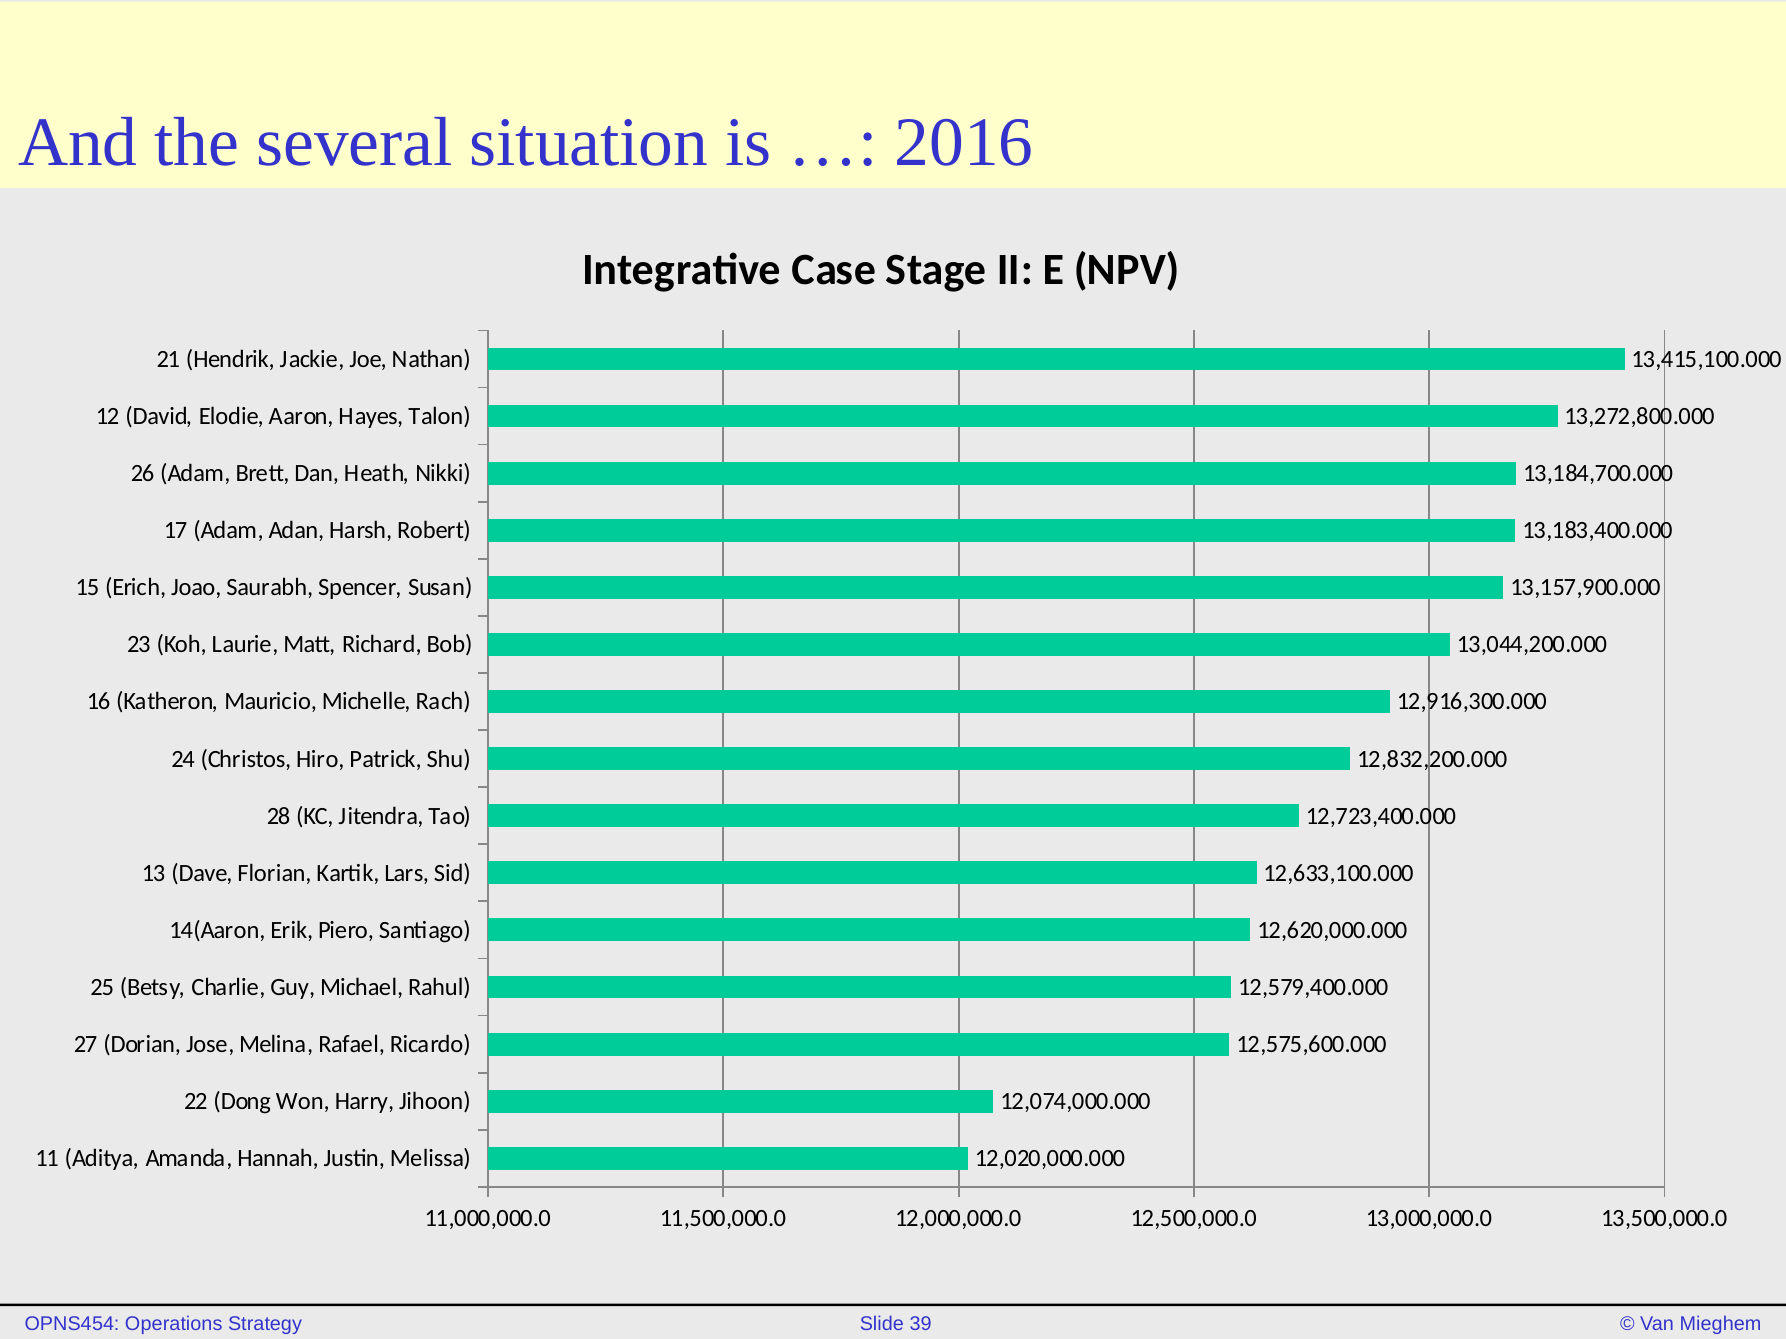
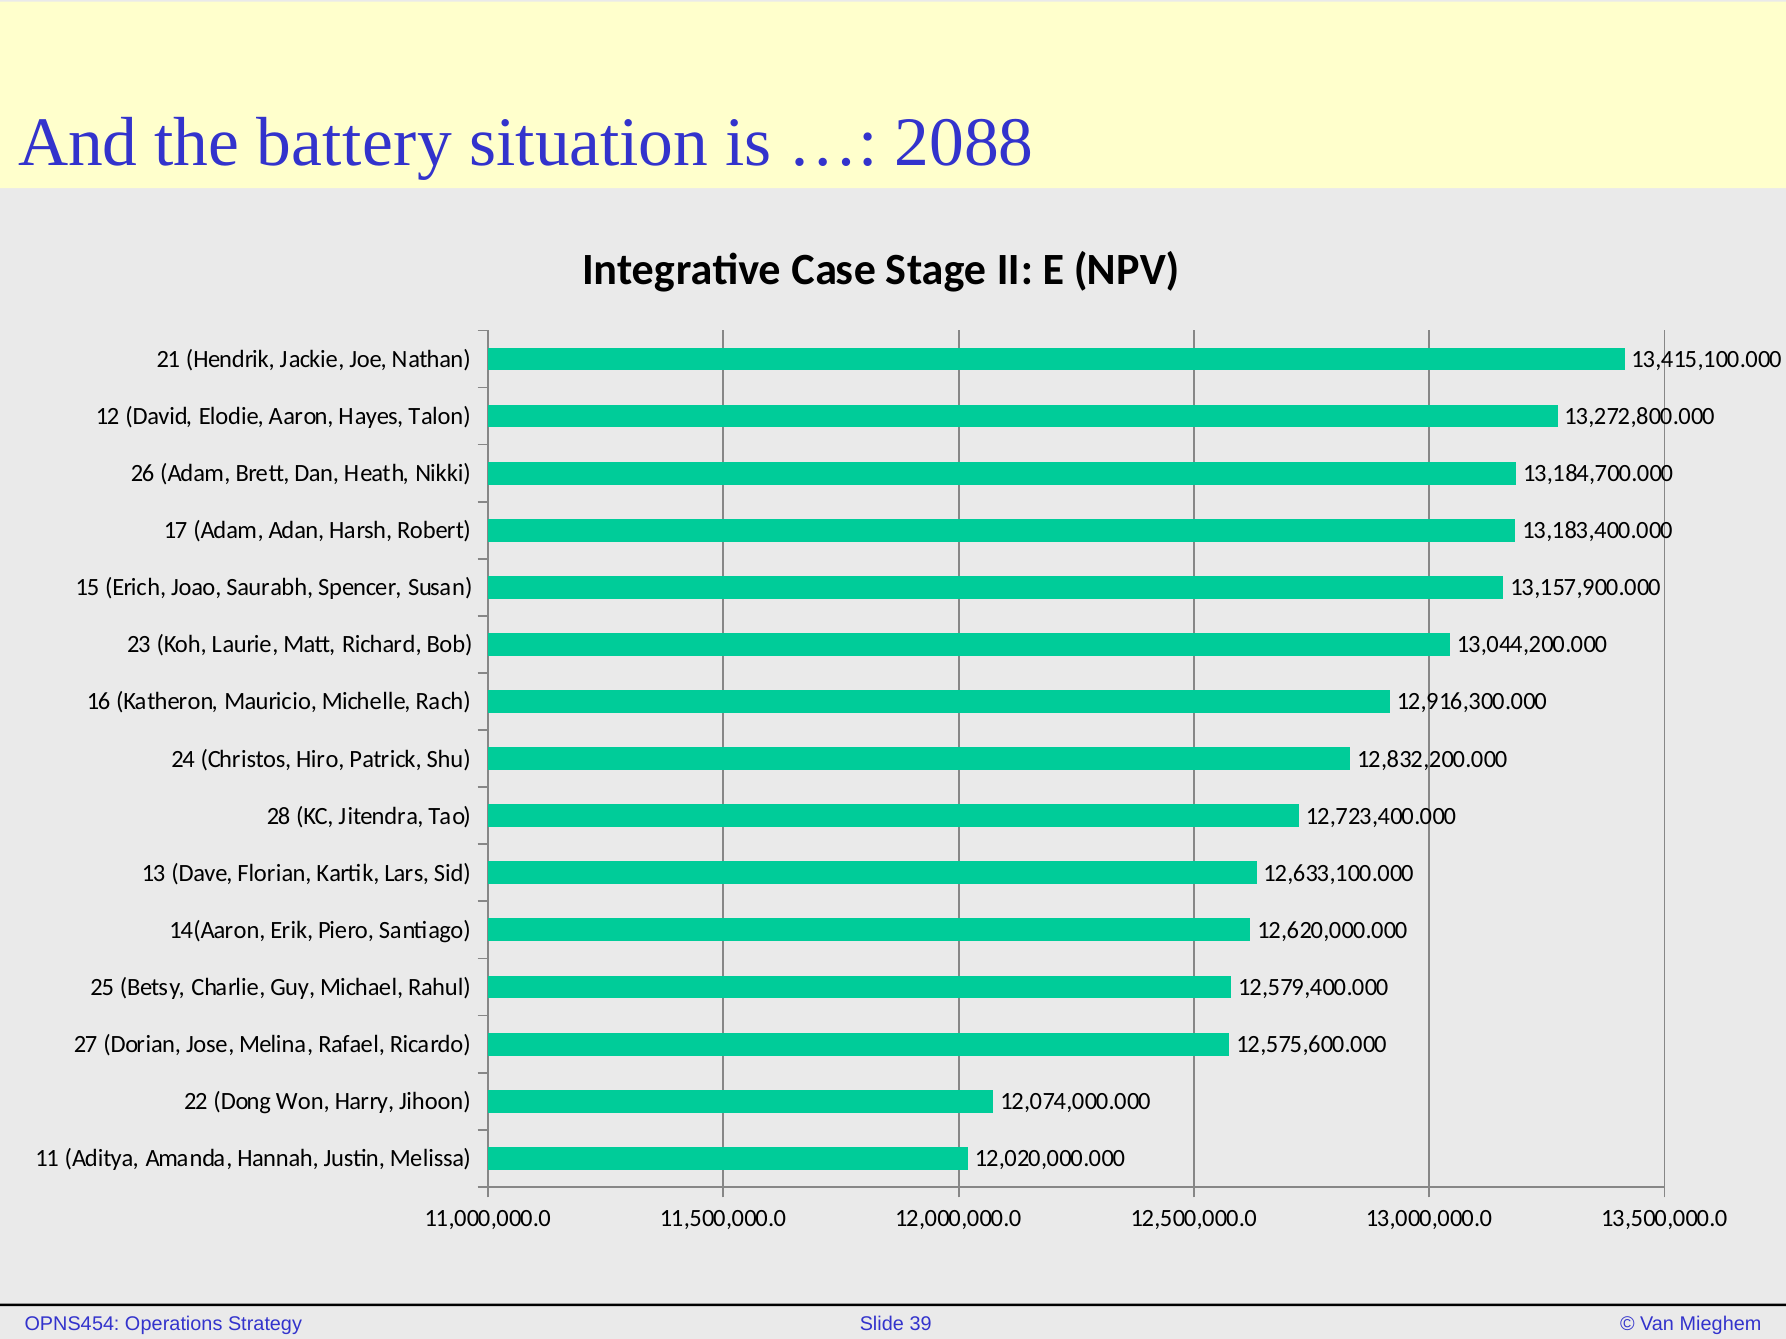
several: several -> battery (354, 142)
2016: 2016 -> 2088 (964, 142)
